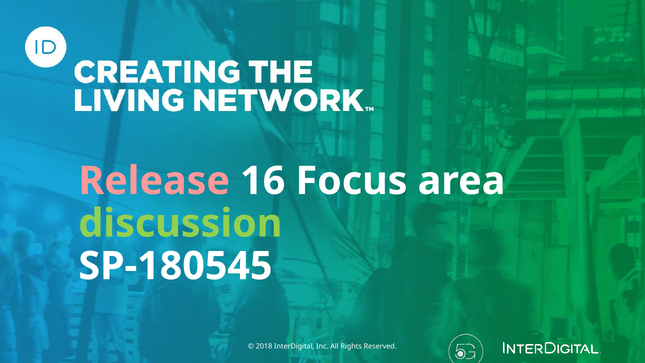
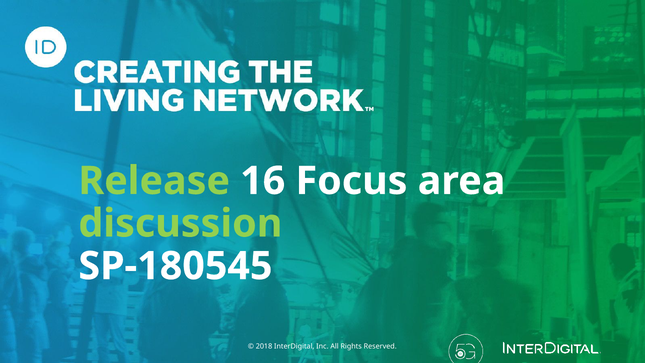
Release colour: pink -> light green (154, 181)
